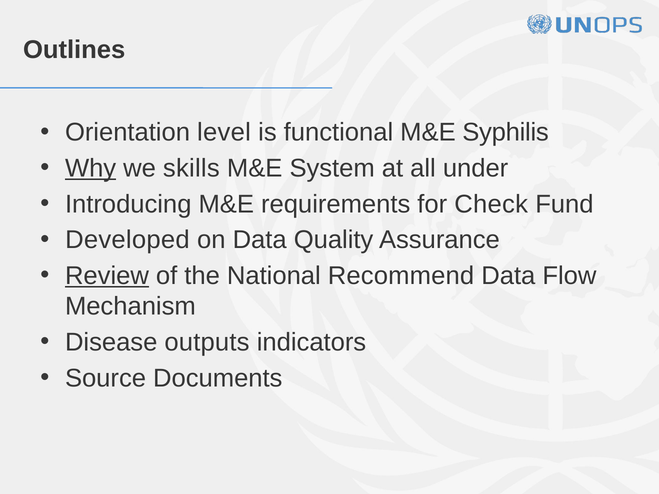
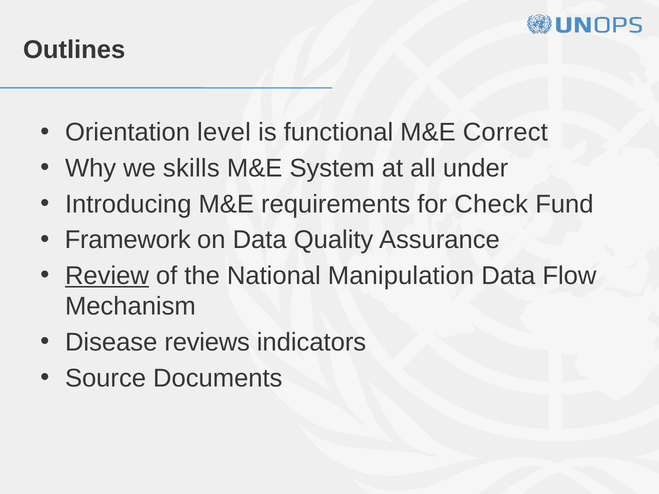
Syphilis: Syphilis -> Correct (505, 133)
Why underline: present -> none (91, 168)
Developed: Developed -> Framework (128, 240)
Recommend: Recommend -> Manipulation (401, 276)
outputs: outputs -> reviews (207, 342)
